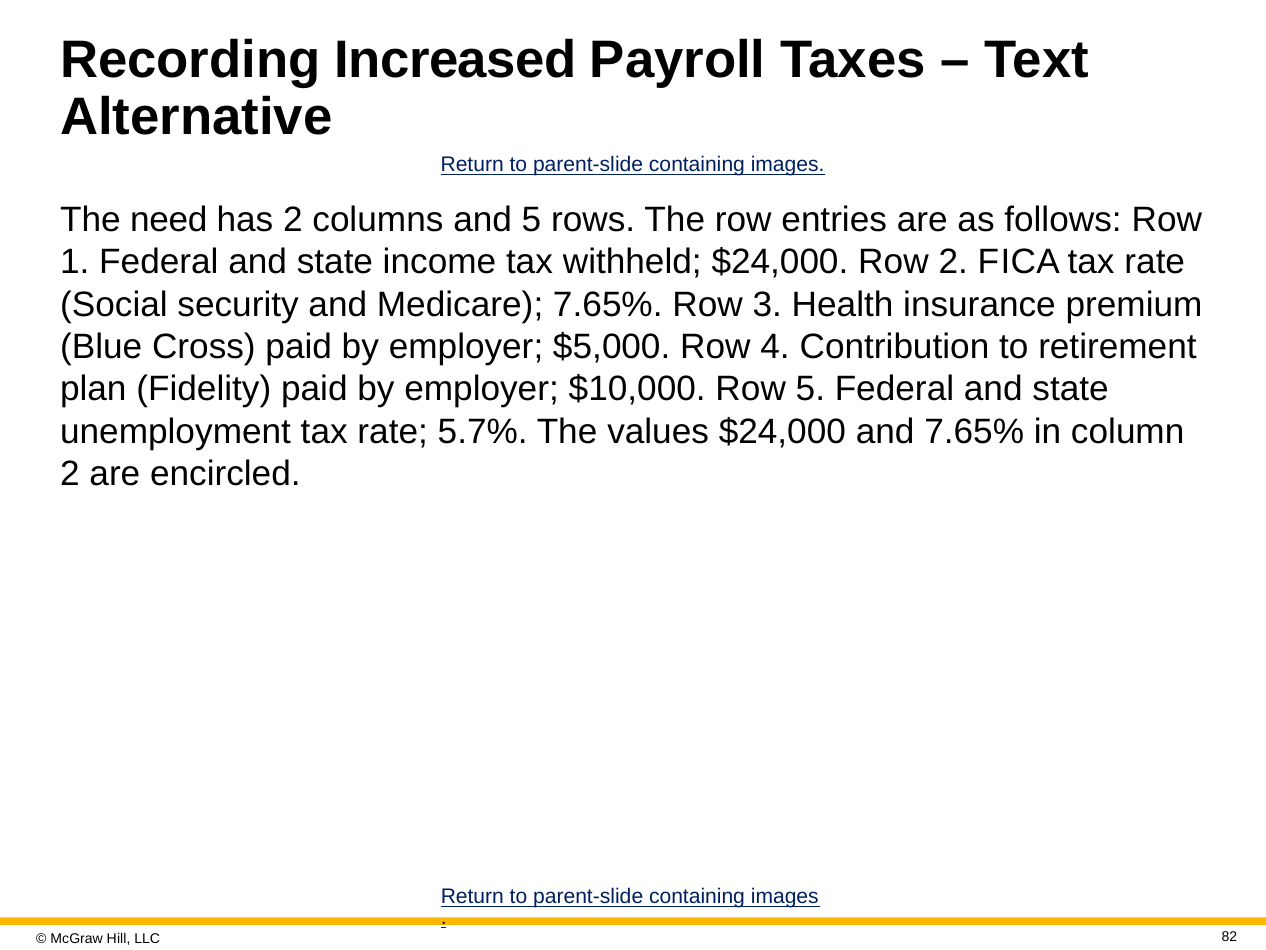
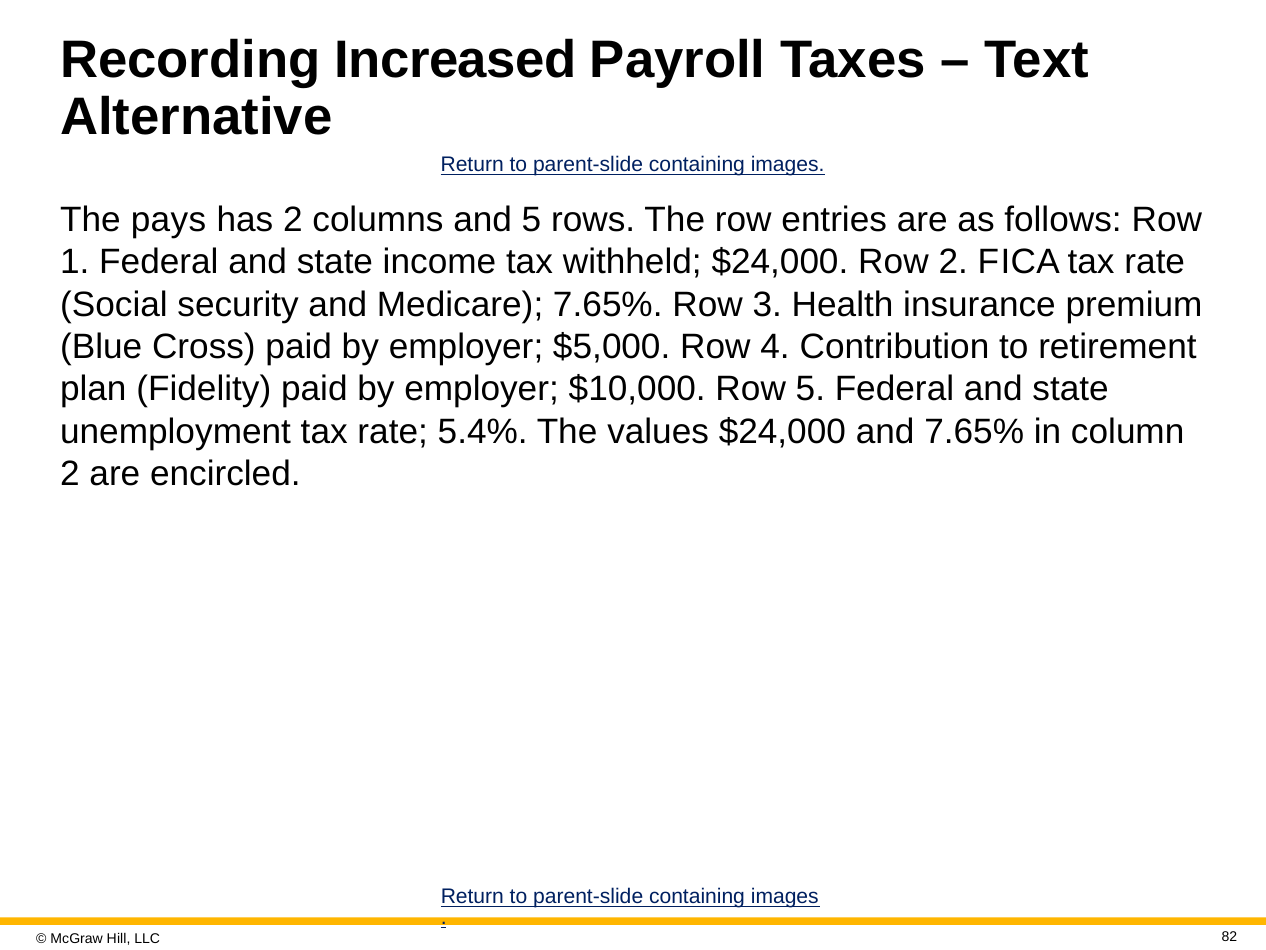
need: need -> pays (168, 220)
5.7%: 5.7% -> 5.4% (483, 431)
